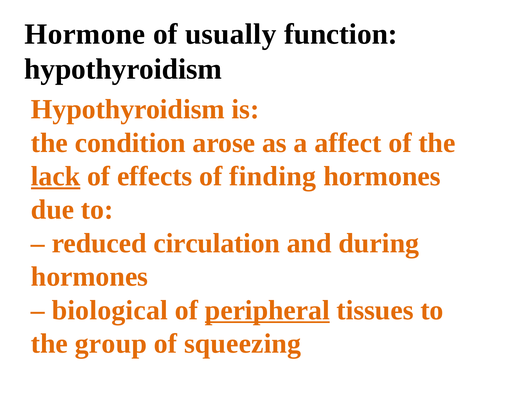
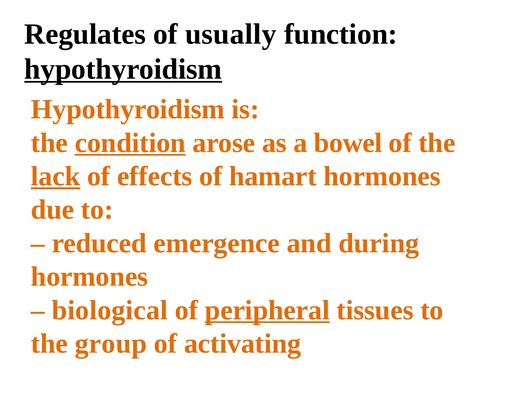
Hormone: Hormone -> Regulates (85, 34)
hypothyroidism underline: none -> present (123, 69)
condition underline: none -> present (130, 143)
affect: affect -> bowel (348, 143)
finding: finding -> hamart (273, 176)
circulation: circulation -> emergence (217, 243)
squeezing: squeezing -> activating (243, 344)
